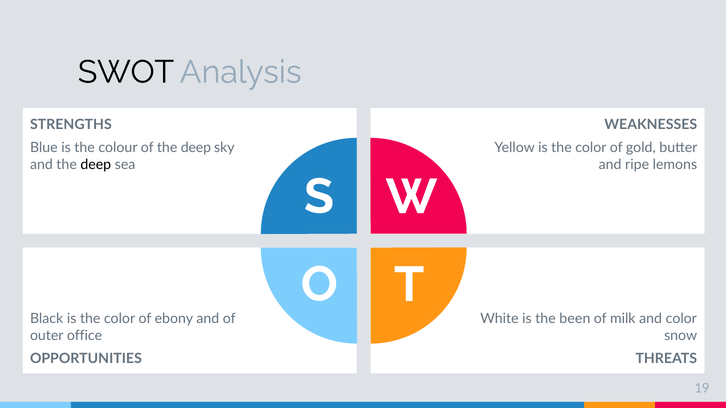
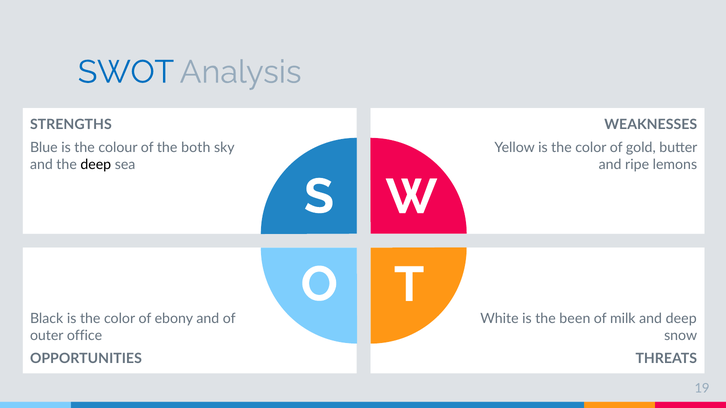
SWOT colour: black -> blue (126, 72)
of the deep: deep -> both (196, 148)
and color: color -> deep (681, 319)
